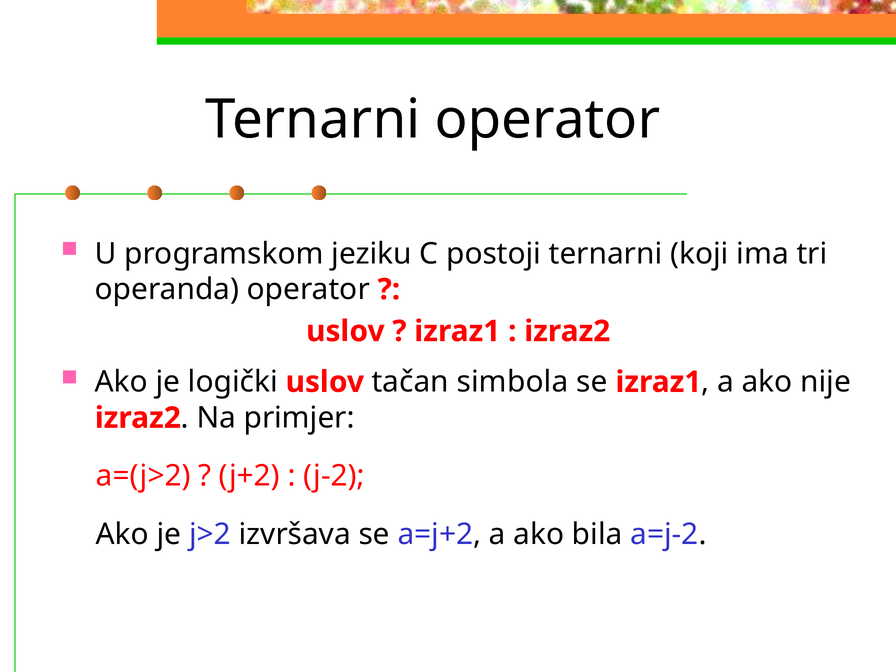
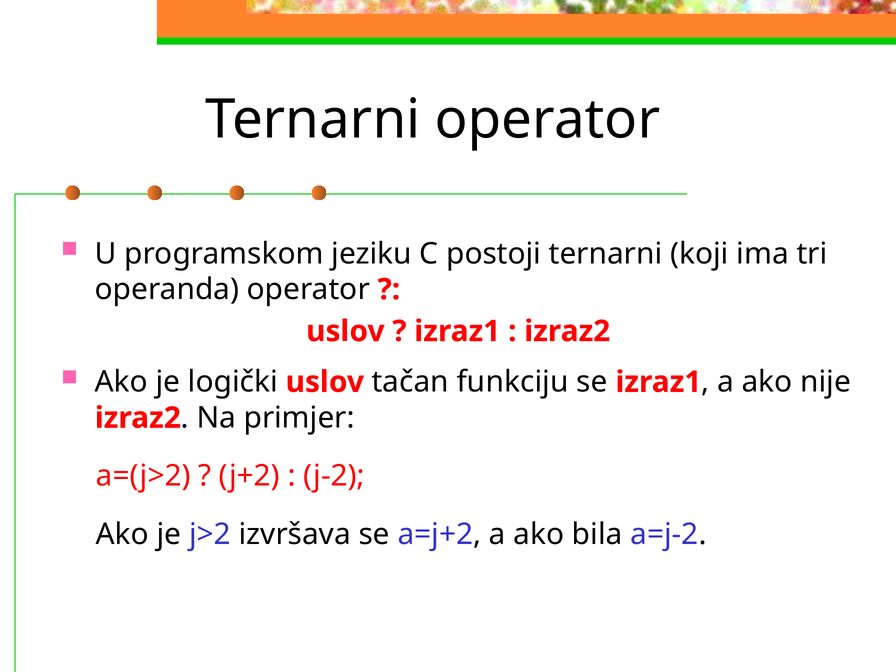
simbola: simbola -> funkciju (513, 382)
